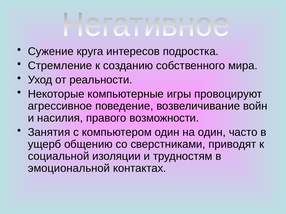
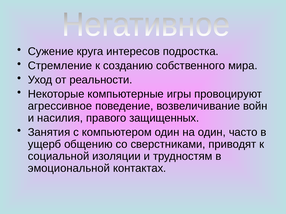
возможности: возможности -> защищенных (164, 118)
